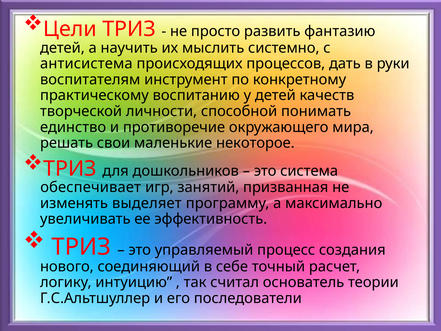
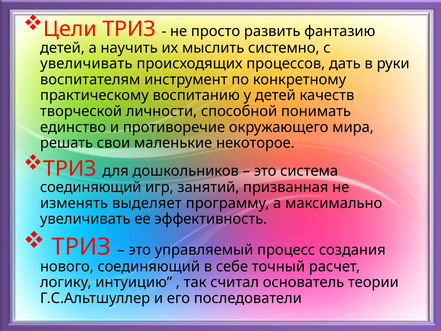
антисистема: антисистема -> увеличивать (86, 64)
обеспечивает: обеспечивает -> соединяющий (91, 187)
